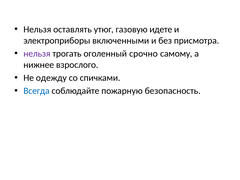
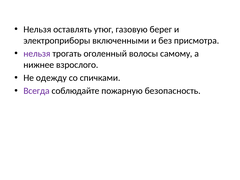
идете: идете -> берег (161, 29)
срочно: срочно -> волосы (144, 54)
Всегда colour: blue -> purple (36, 91)
